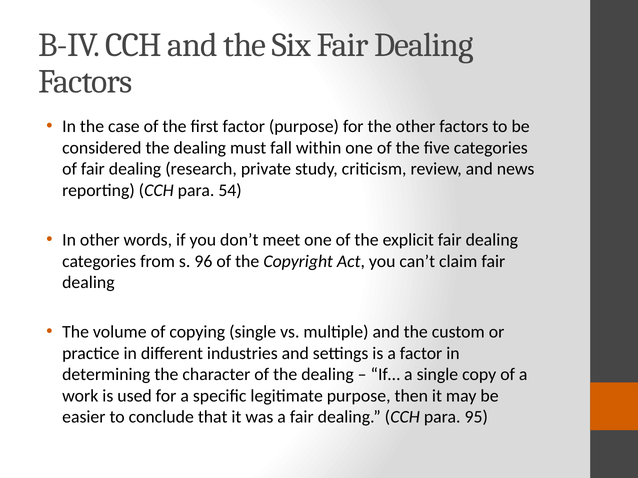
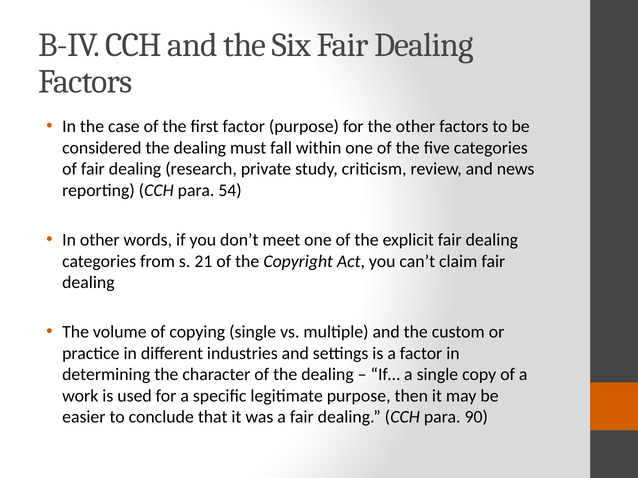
96: 96 -> 21 (203, 261)
95: 95 -> 90 (476, 417)
